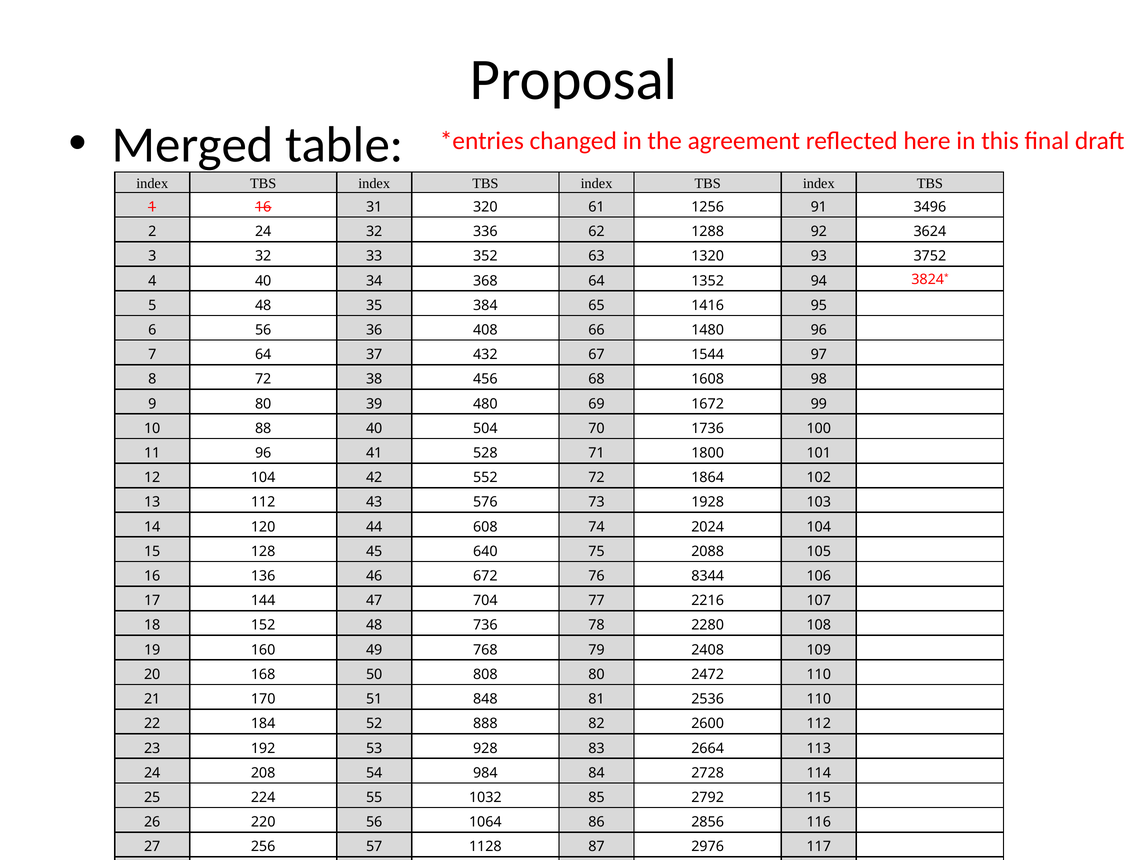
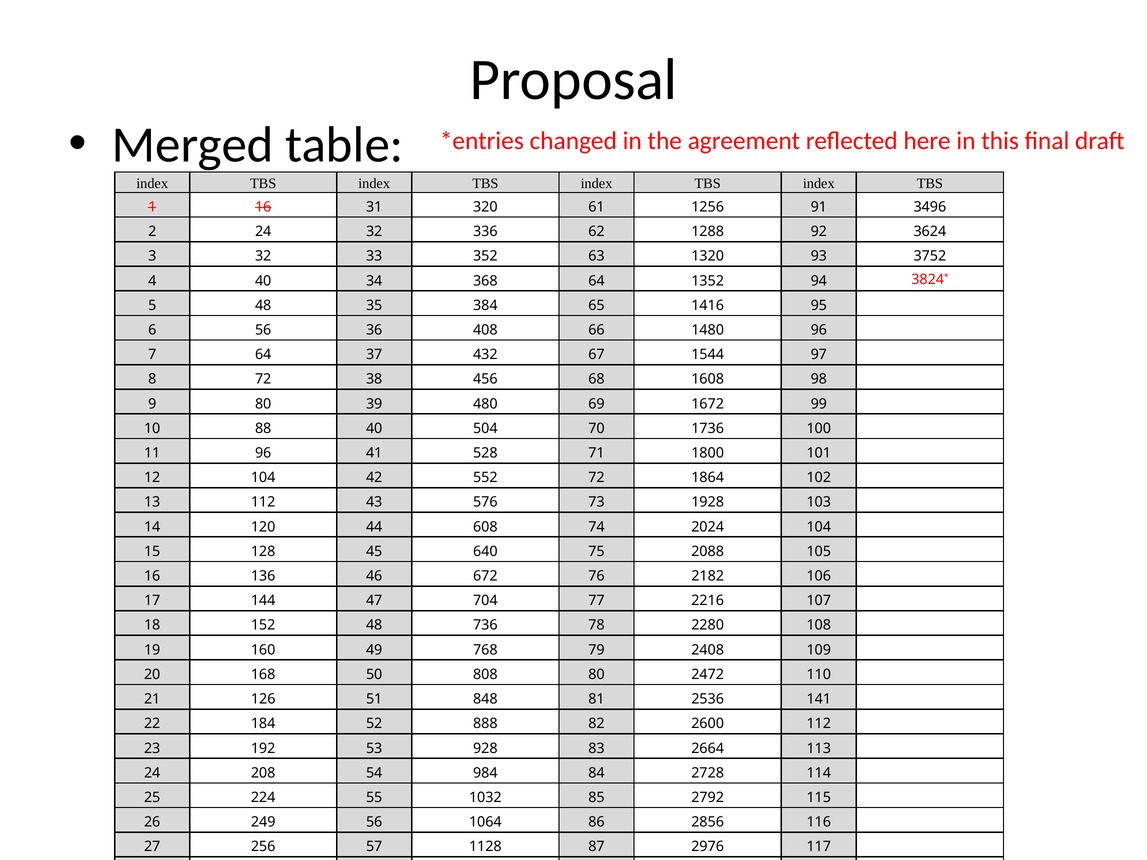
8344: 8344 -> 2182 (708, 576)
170: 170 -> 126 (263, 699)
2536 110: 110 -> 141 (819, 699)
220: 220 -> 249 (263, 822)
